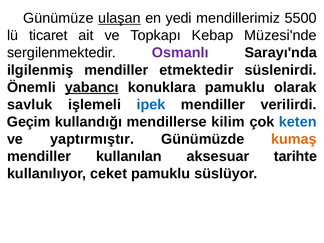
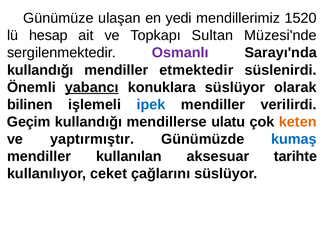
ulaşan underline: present -> none (119, 18)
5500: 5500 -> 1520 (301, 18)
ticaret: ticaret -> hesap (48, 35)
Kebap: Kebap -> Sultan (212, 35)
ilgilenmiş: ilgilenmiş -> kullandığı (40, 70)
konuklara pamuklu: pamuklu -> süslüyor (235, 87)
savluk: savluk -> bilinen (30, 105)
kilim: kilim -> ulatu (228, 122)
keten colour: blue -> orange (298, 122)
kumaş colour: orange -> blue (294, 139)
ceket pamuklu: pamuklu -> çağlarını (161, 174)
